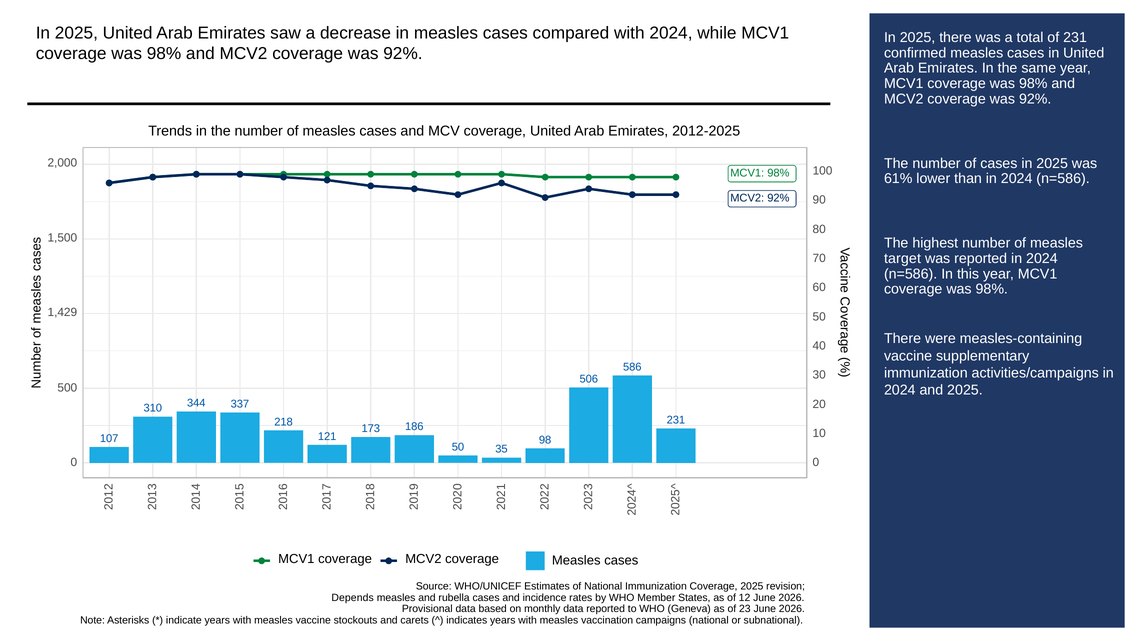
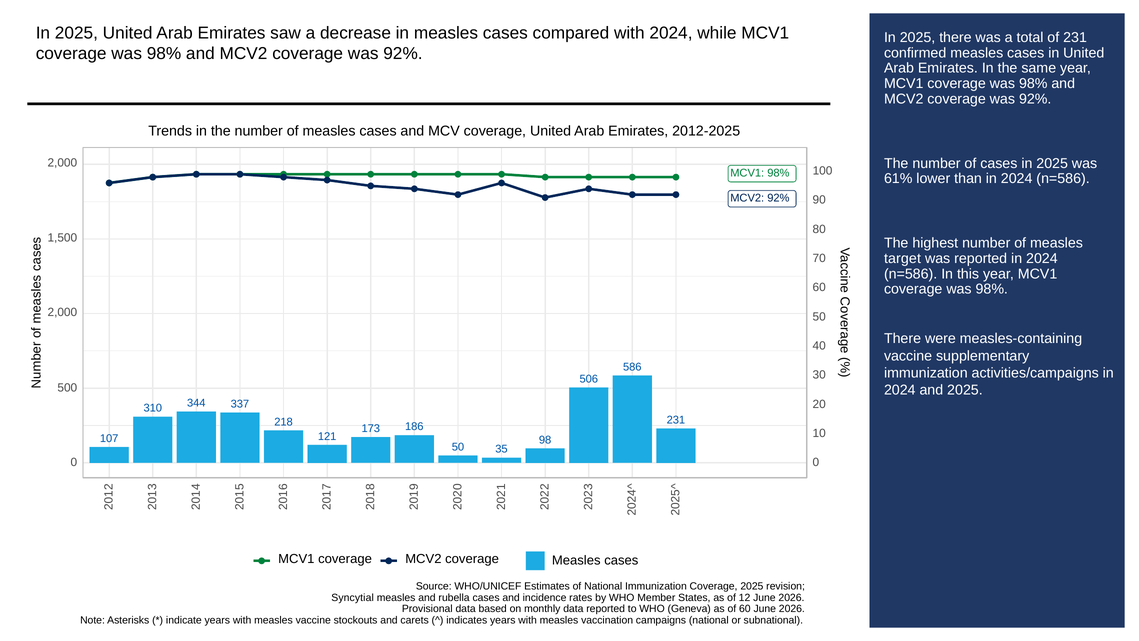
1,429: 1,429 -> 2,000 (62, 312)
Depends: Depends -> Syncytial (353, 597)
of 23: 23 -> 60 (745, 609)
